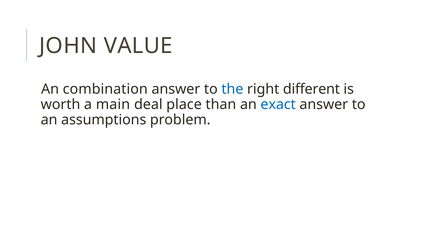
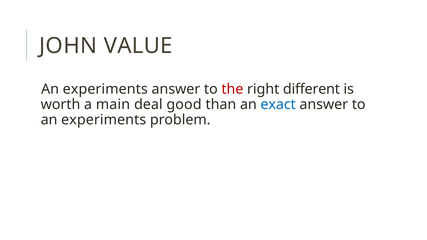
combination: combination -> experiments (105, 89)
the colour: blue -> red (232, 89)
place: place -> good (184, 105)
assumptions: assumptions -> experiments (104, 120)
